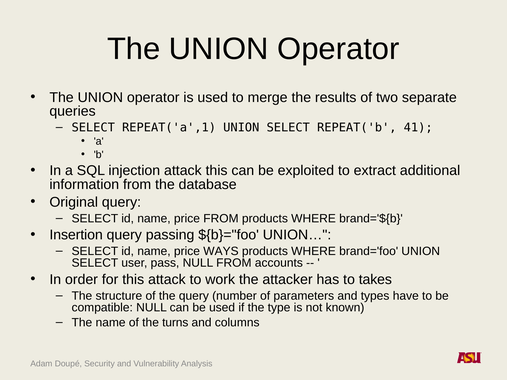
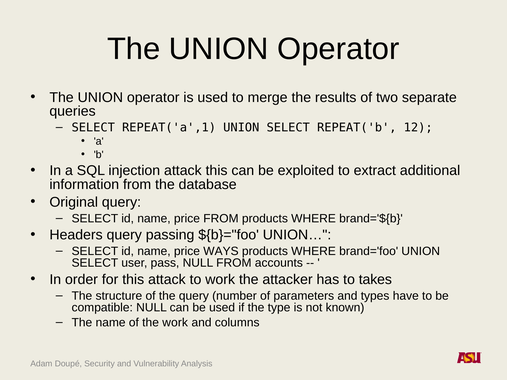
41: 41 -> 12 (418, 128)
Insertion: Insertion -> Headers (76, 235)
the turns: turns -> work (175, 323)
